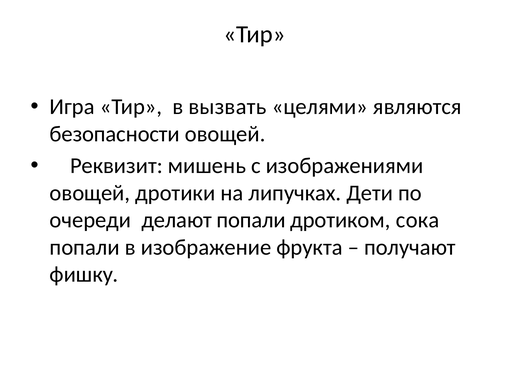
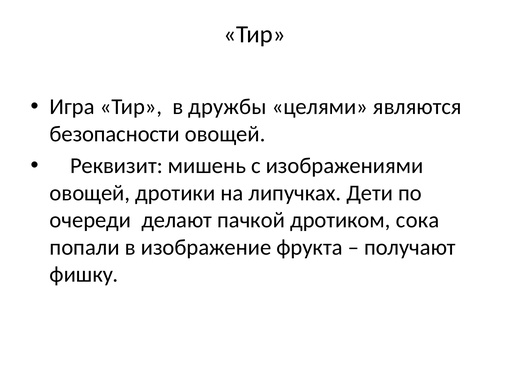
вызвать: вызвать -> дружбы (227, 107)
делают попали: попали -> пачкой (251, 220)
